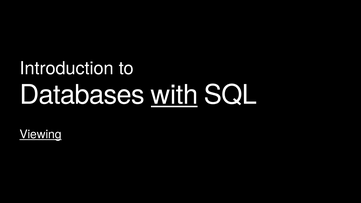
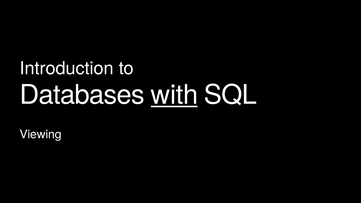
Viewing underline: present -> none (41, 134)
